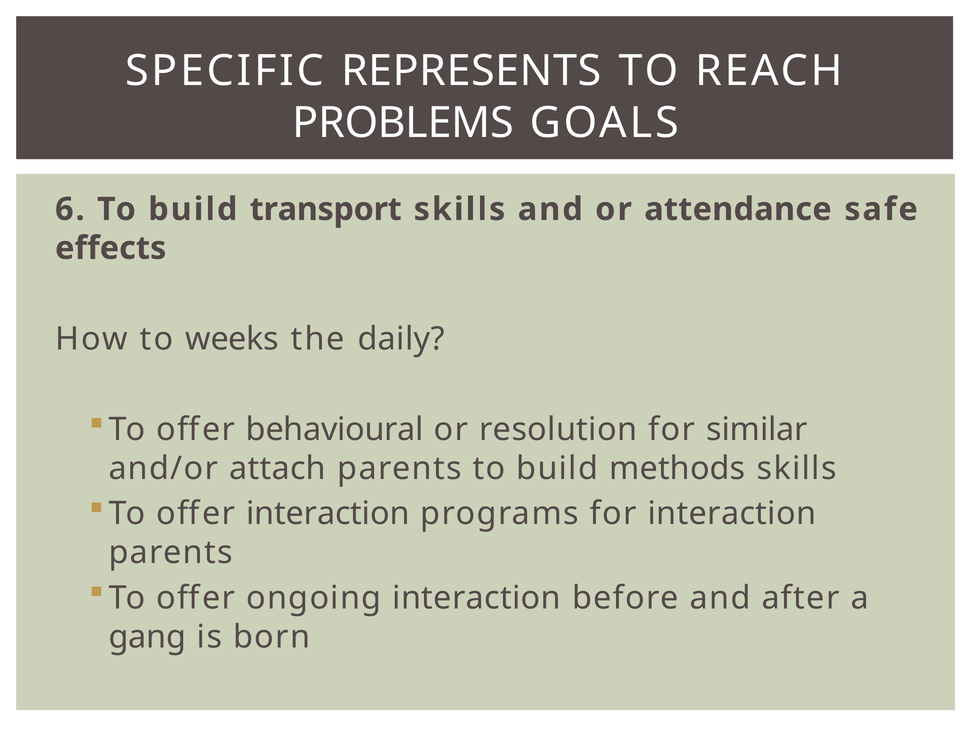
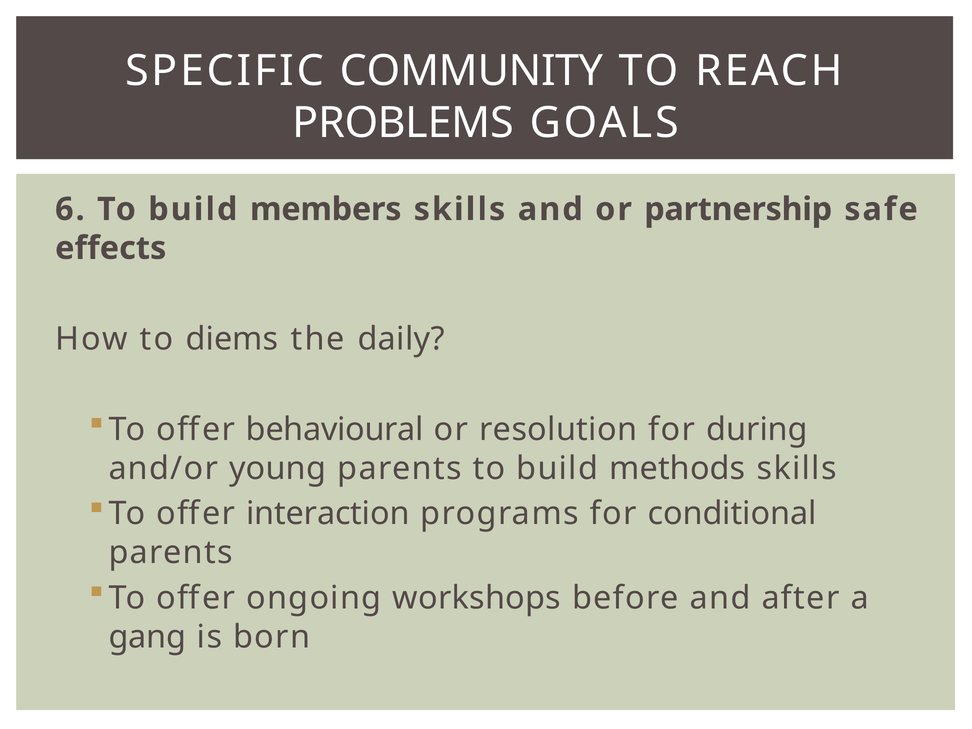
REPRESENTS: REPRESENTS -> COMMUNITY (472, 71)
transport: transport -> members (326, 209)
attendance: attendance -> partnership (738, 209)
weeks: weeks -> diems (232, 339)
similar: similar -> during (757, 430)
attach: attach -> young (278, 468)
for interaction: interaction -> conditional (732, 514)
ongoing interaction: interaction -> workshops (477, 598)
